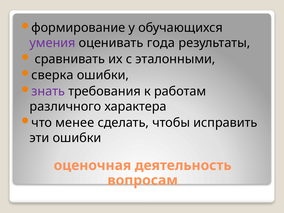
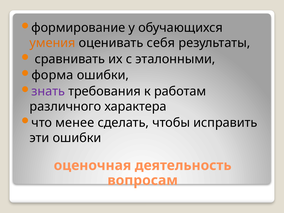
умения colour: purple -> orange (53, 43)
года: года -> себя (161, 43)
сверка: сверка -> форма (52, 75)
